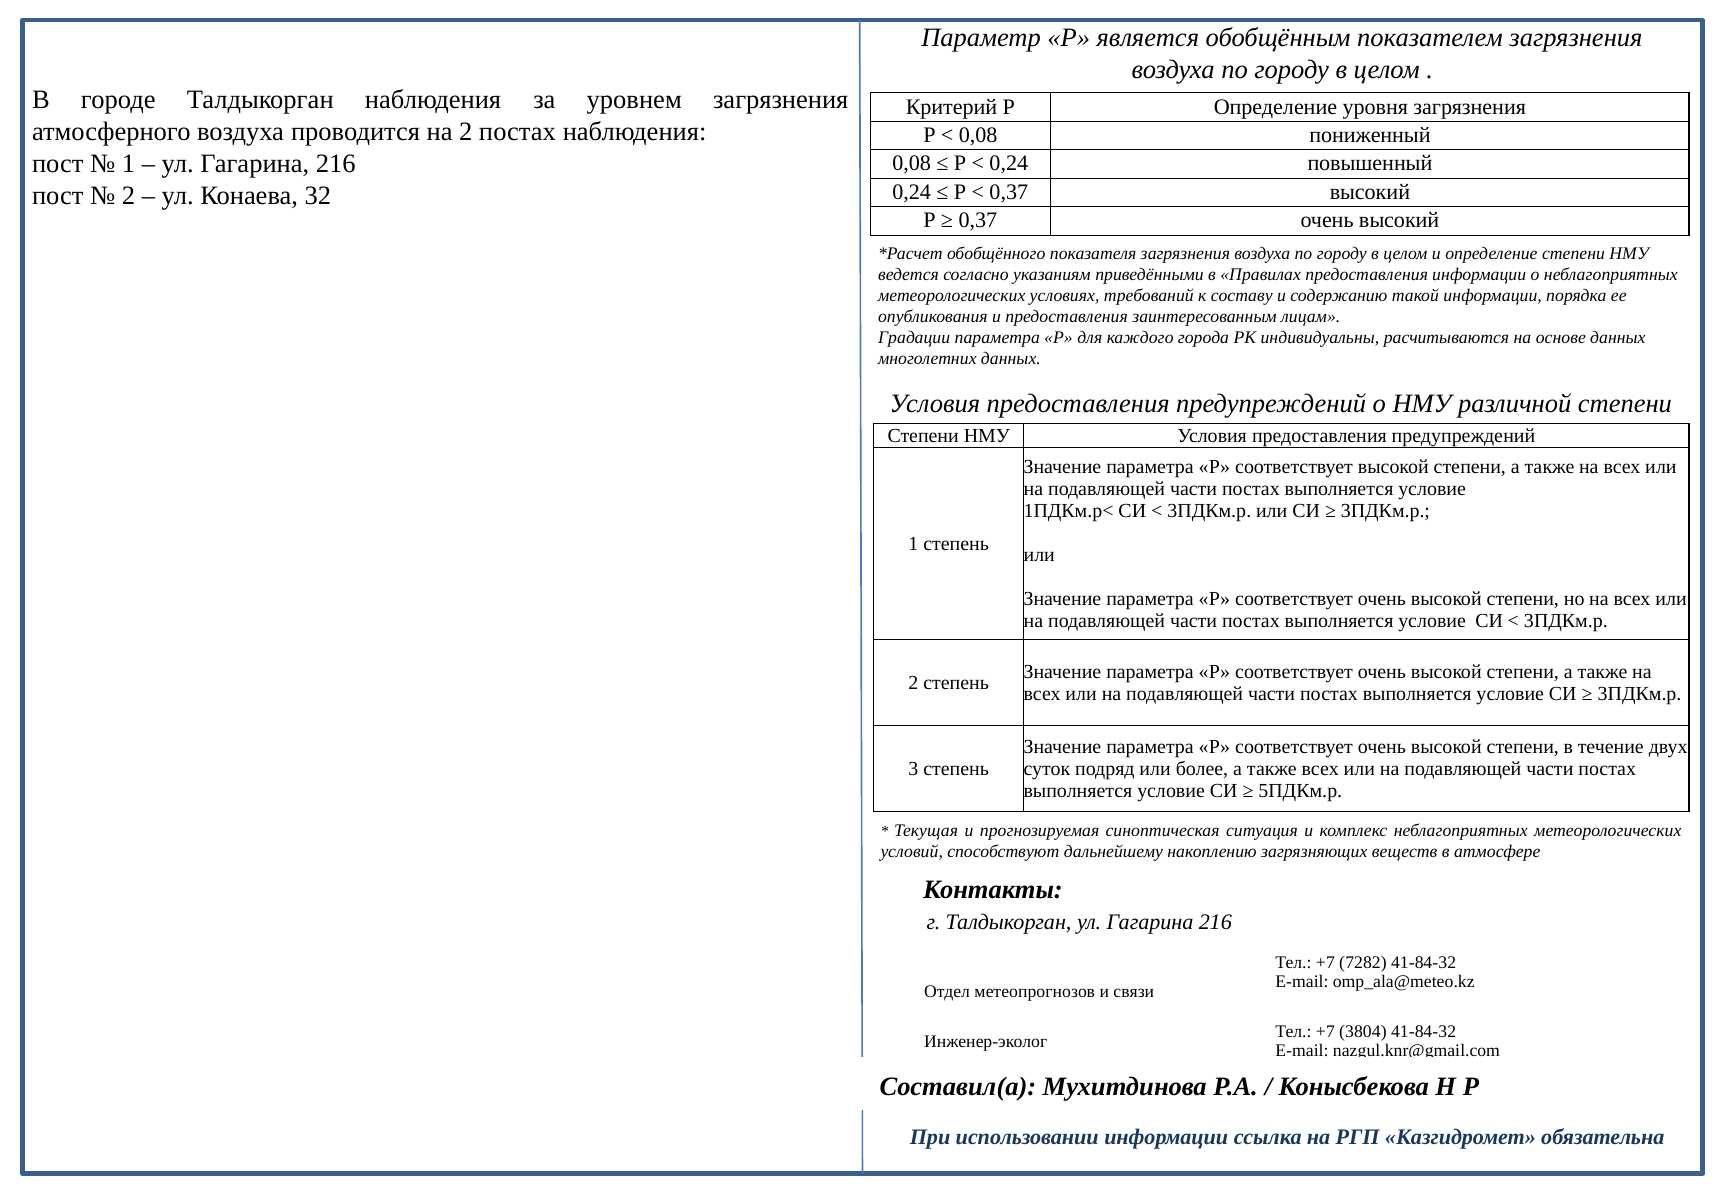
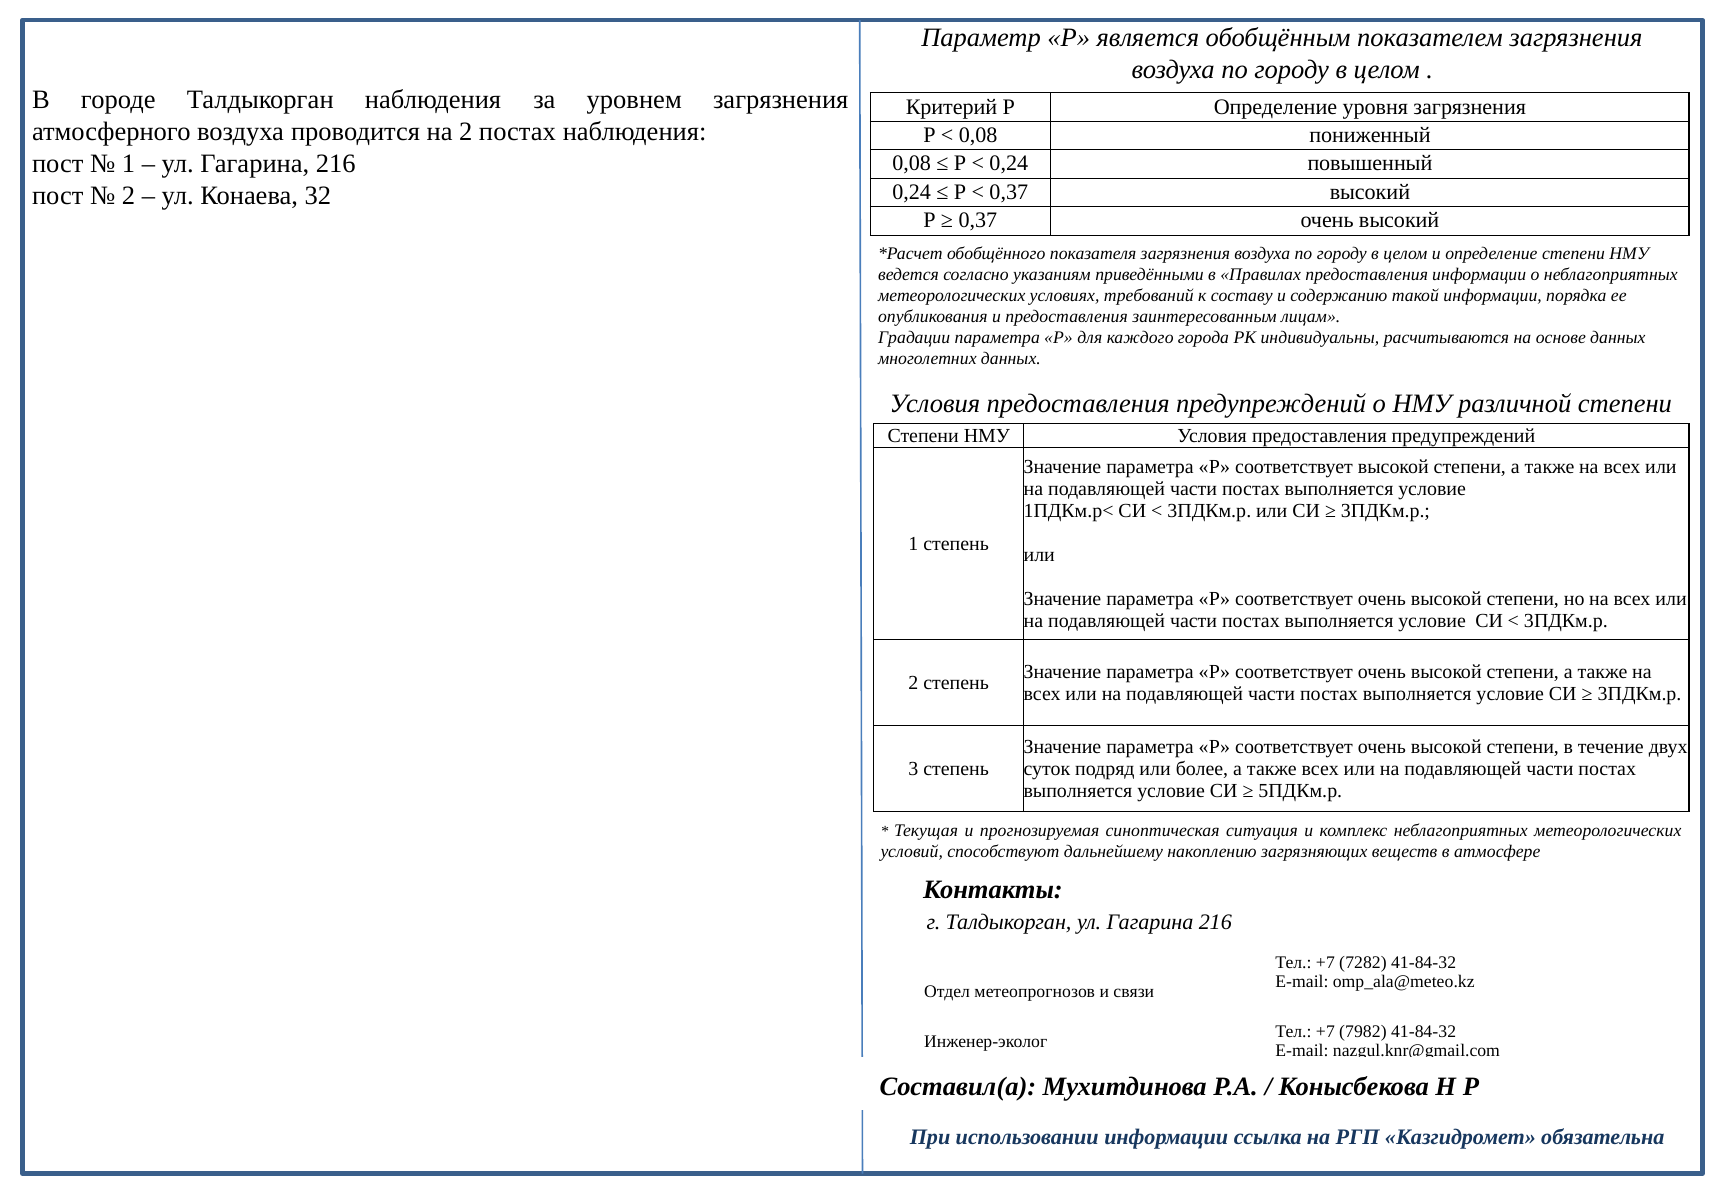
3804: 3804 -> 7982 (1363, 1032)
